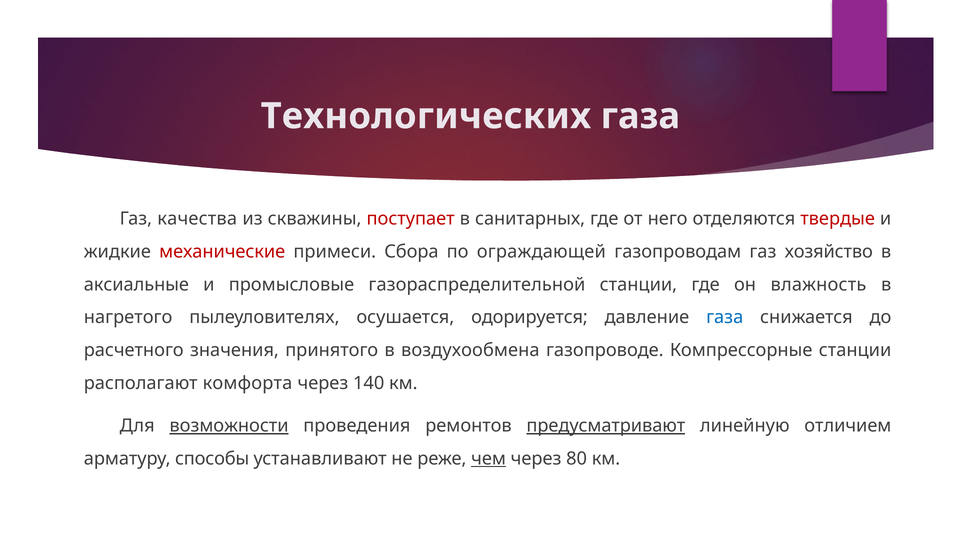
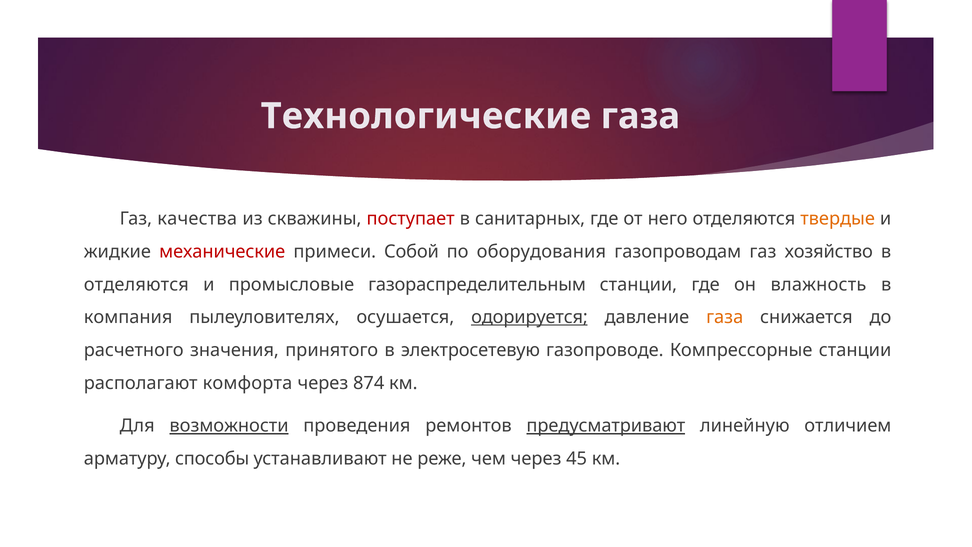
Технологических: Технологических -> Технологические (426, 116)
твердые colour: red -> orange (838, 219)
Сбора: Сбора -> Собой (411, 252)
ограждающей: ограждающей -> оборудования (541, 252)
аксиальные: аксиальные -> отделяются (136, 284)
газораспределительной: газораспределительной -> газораспределительным (477, 284)
нагретого: нагретого -> компания (128, 317)
одорируется underline: none -> present (529, 317)
газа colour: blue -> orange (725, 317)
воздухообмена: воздухообмена -> электросетевую (470, 350)
140: 140 -> 874 (369, 383)
чем underline: present -> none (489, 459)
80: 80 -> 45 (577, 459)
